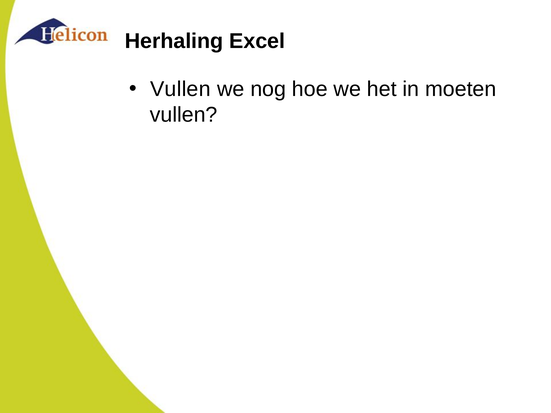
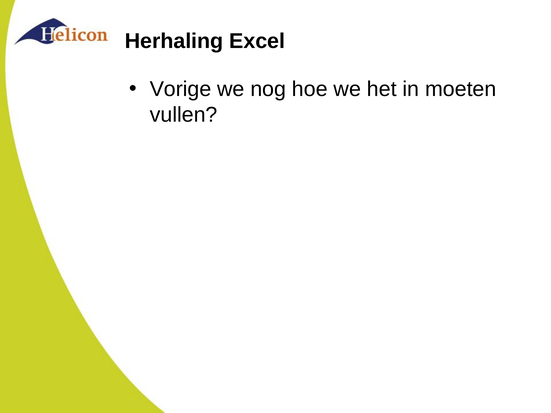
Vullen: Vullen -> Vorige (181, 89)
